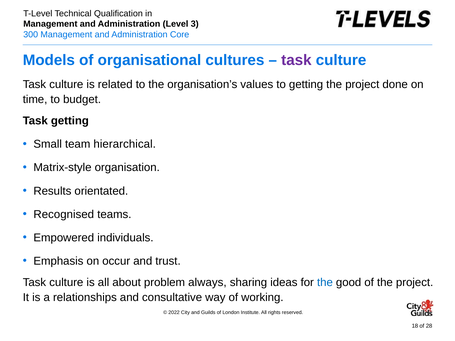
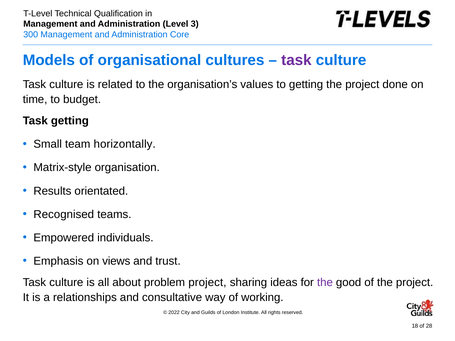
hierarchical: hierarchical -> horizontally (125, 144)
occur: occur -> views (116, 261)
problem always: always -> project (207, 283)
the colour: blue -> purple (325, 283)
